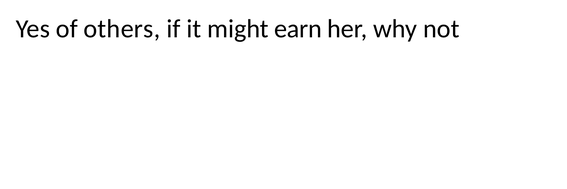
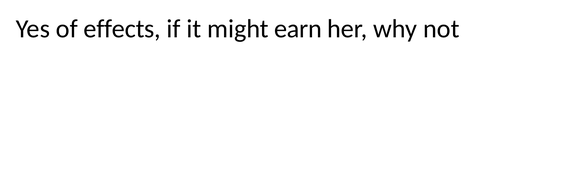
others: others -> effects (122, 29)
